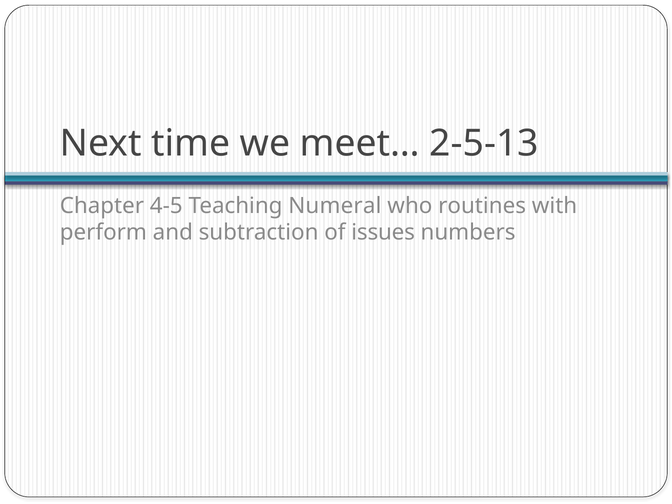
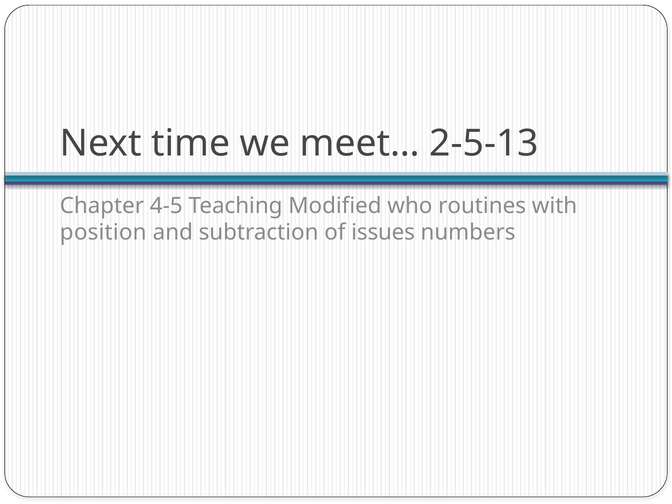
Numeral: Numeral -> Modified (335, 206)
perform: perform -> position (103, 233)
